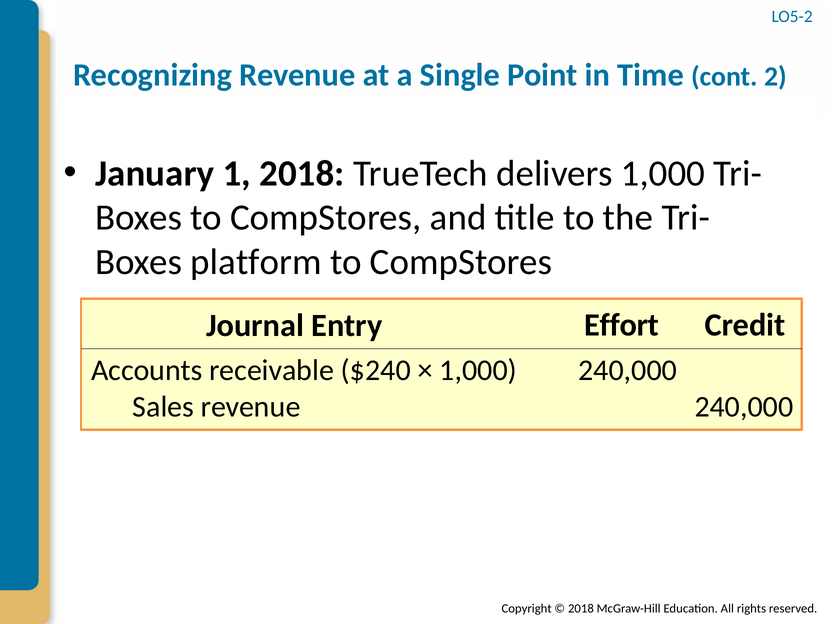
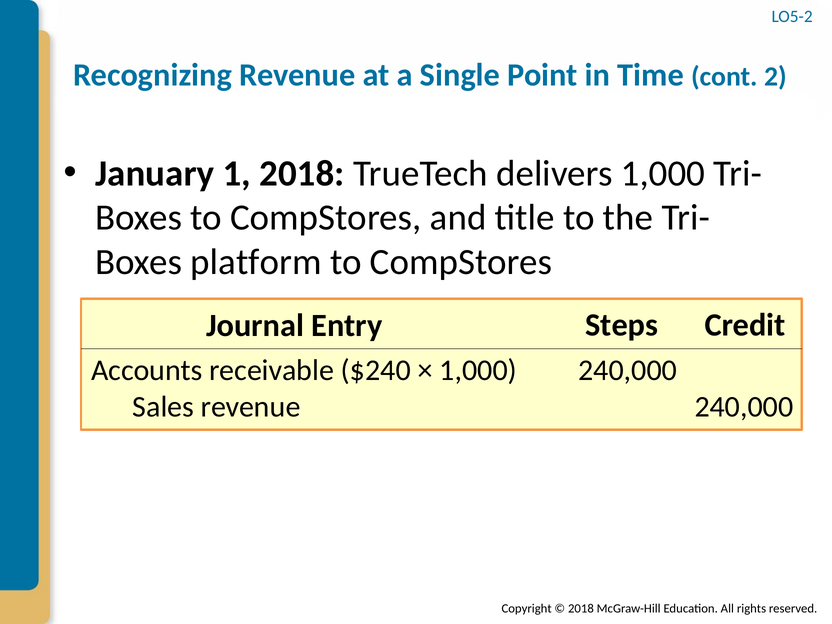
Effort: Effort -> Steps (622, 325)
